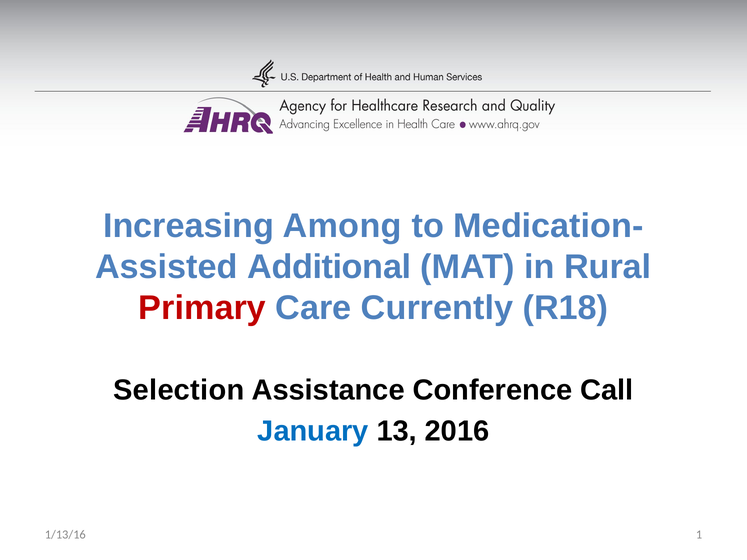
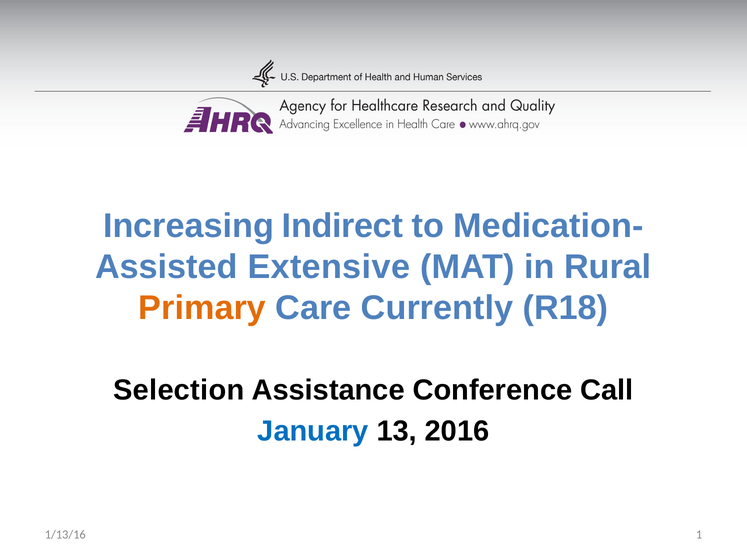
Among: Among -> Indirect (342, 226)
Additional: Additional -> Extensive (329, 267)
Primary colour: red -> orange (202, 308)
